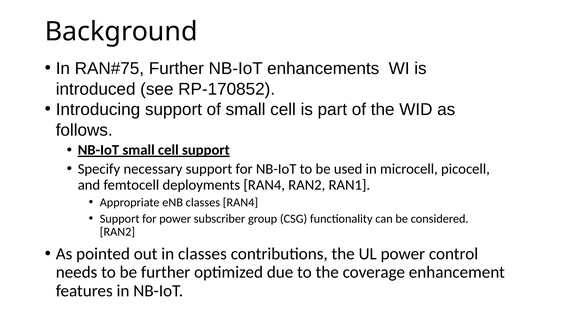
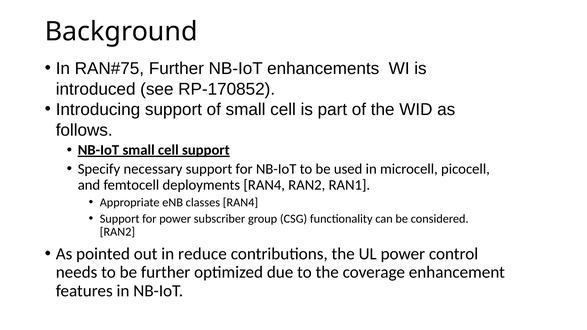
in classes: classes -> reduce (202, 254)
